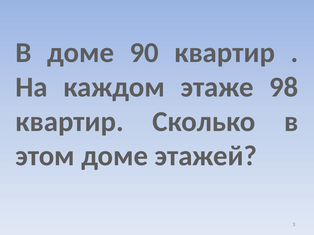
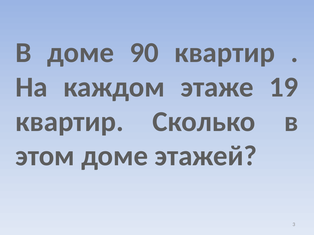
98: 98 -> 19 (284, 87)
